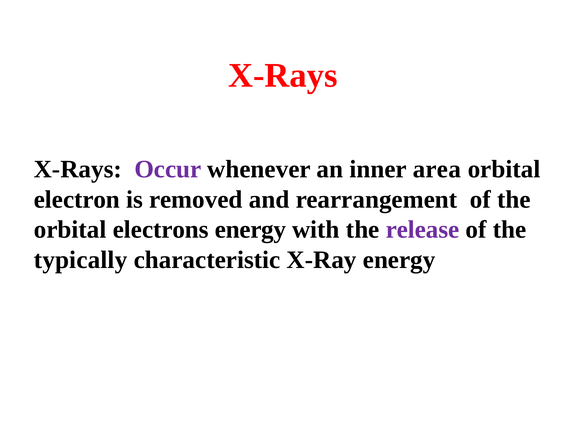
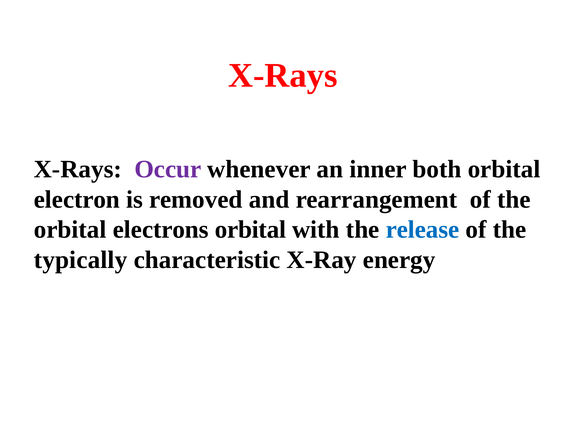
area: area -> both (437, 169)
electrons energy: energy -> orbital (251, 230)
release colour: purple -> blue (423, 230)
